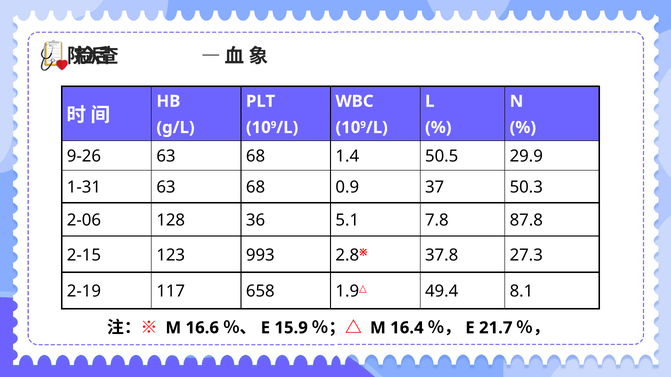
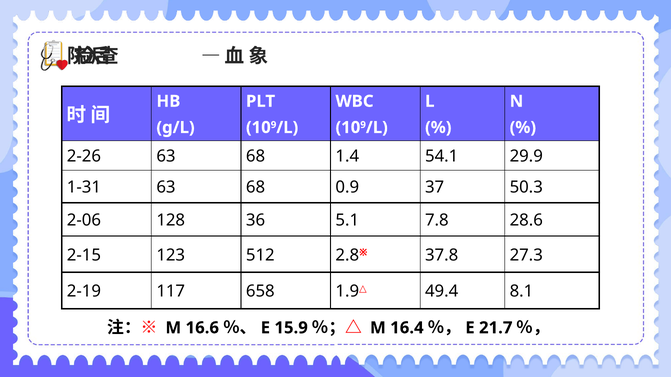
9-26: 9-26 -> 2-26 (84, 156)
50.5: 50.5 -> 54.1 (442, 156)
87.8: 87.8 -> 28.6 (526, 221)
993: 993 -> 512 (260, 255)
